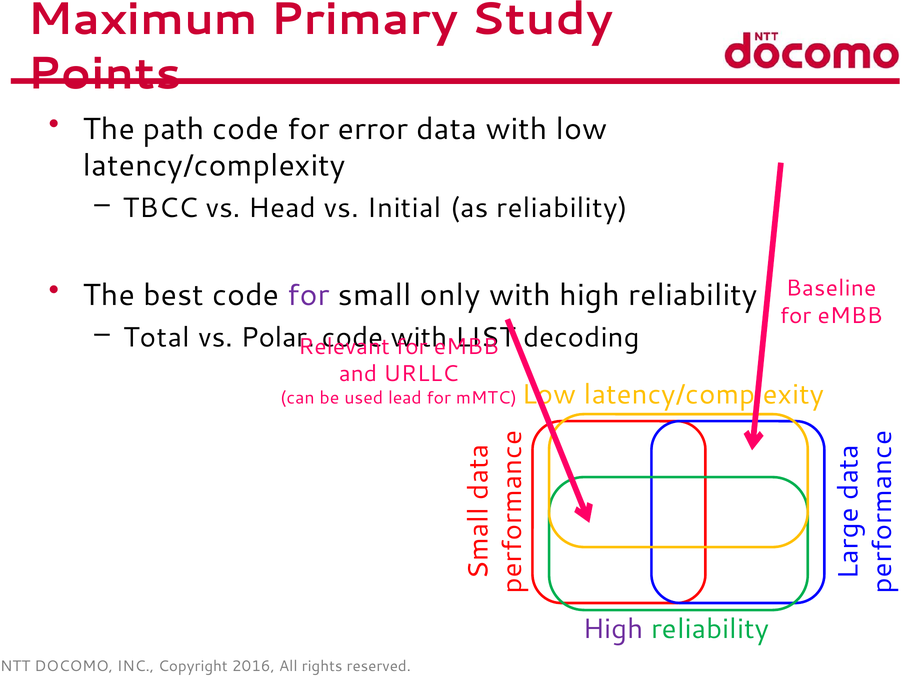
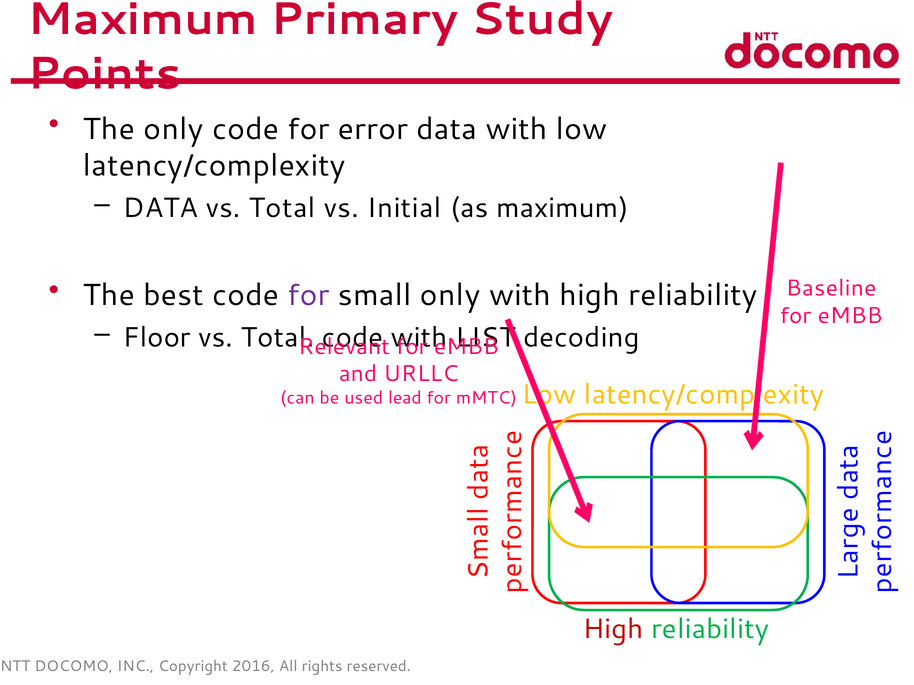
The path: path -> only (173, 129)
TBCC: TBCC -> DATA (161, 208)
Head: Head -> Total (282, 208)
as reliability: reliability -> maximum (562, 208)
Total: Total -> Floor (157, 338)
Polar: Polar -> Total (278, 338)
High colour: purple -> red (613, 630)
